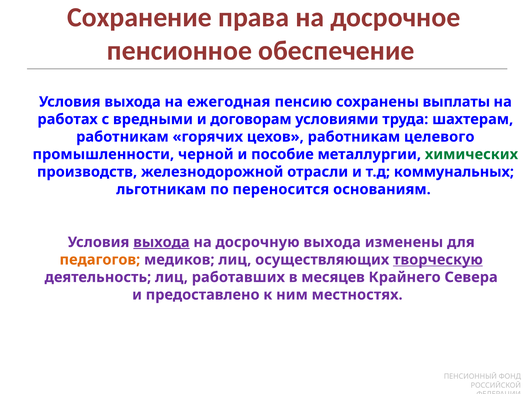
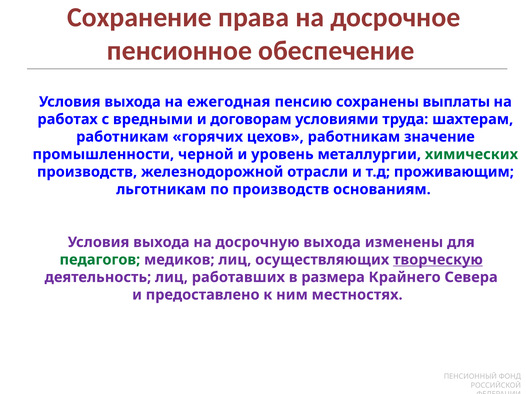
целевого: целевого -> значение (439, 137)
пособие: пособие -> уровень (282, 155)
коммунальных: коммунальных -> проживающим (454, 172)
по переносится: переносится -> производств (281, 190)
выхода underline: present -> none (161, 242)
педагогов colour: orange -> green (100, 260)
месяцев: месяцев -> размера (333, 278)
